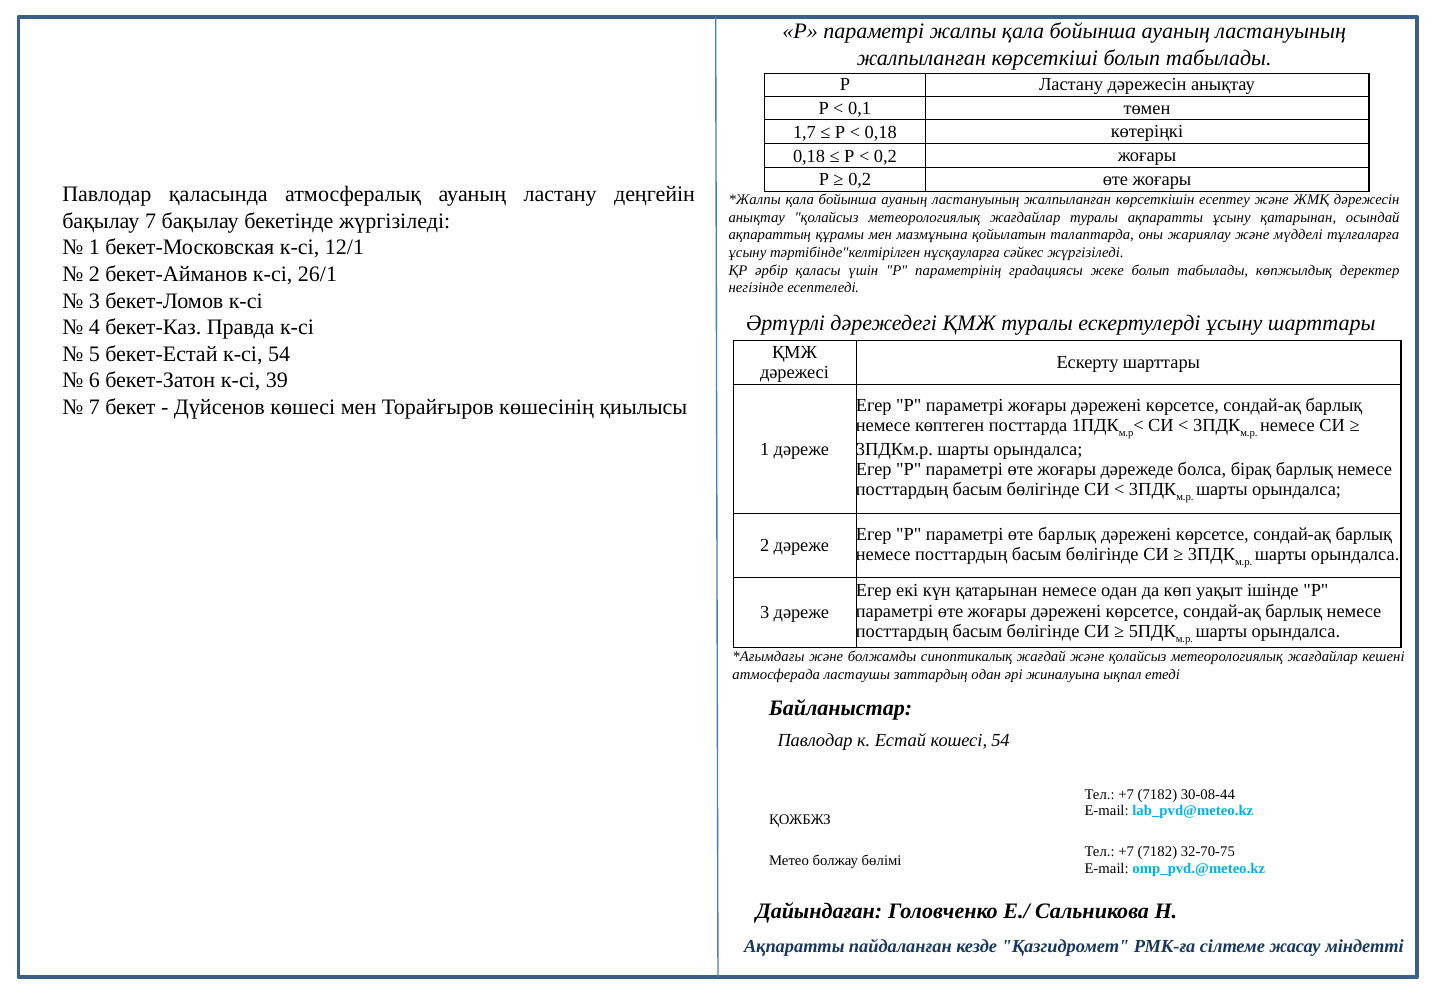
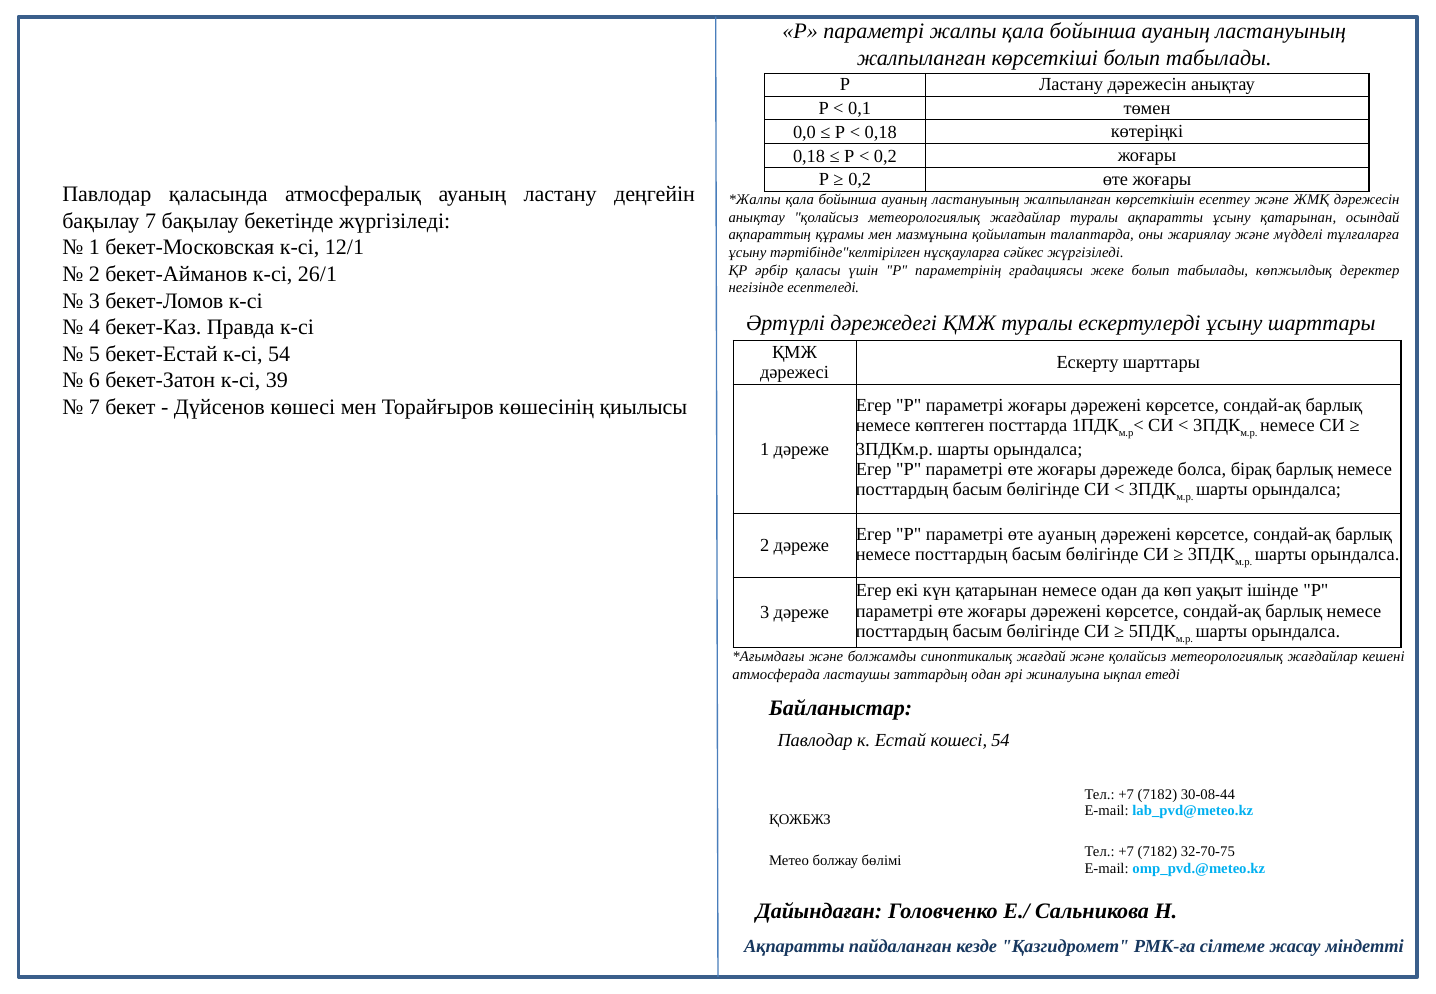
1,7: 1,7 -> 0,0 (804, 133)
өте барлық: барлық -> ауаның (1067, 534)
